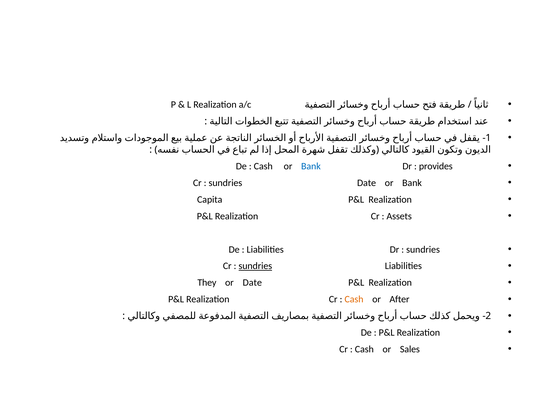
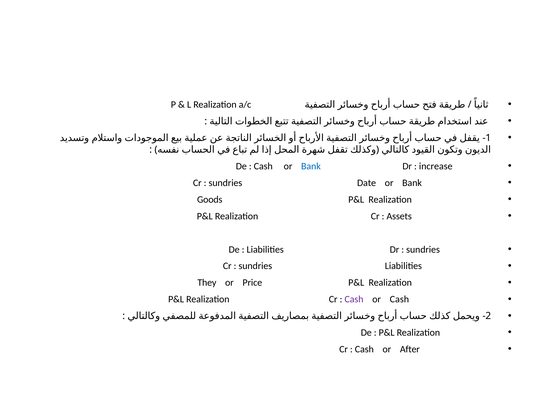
provides: provides -> increase (436, 166)
Capita: Capita -> Goods (210, 200)
sundries underline: present -> none (255, 266)
or Date: Date -> Price (252, 283)
Cash colour: orange -> purple (354, 299)
or After: After -> Cash (399, 299)
Sales: Sales -> After (410, 349)
